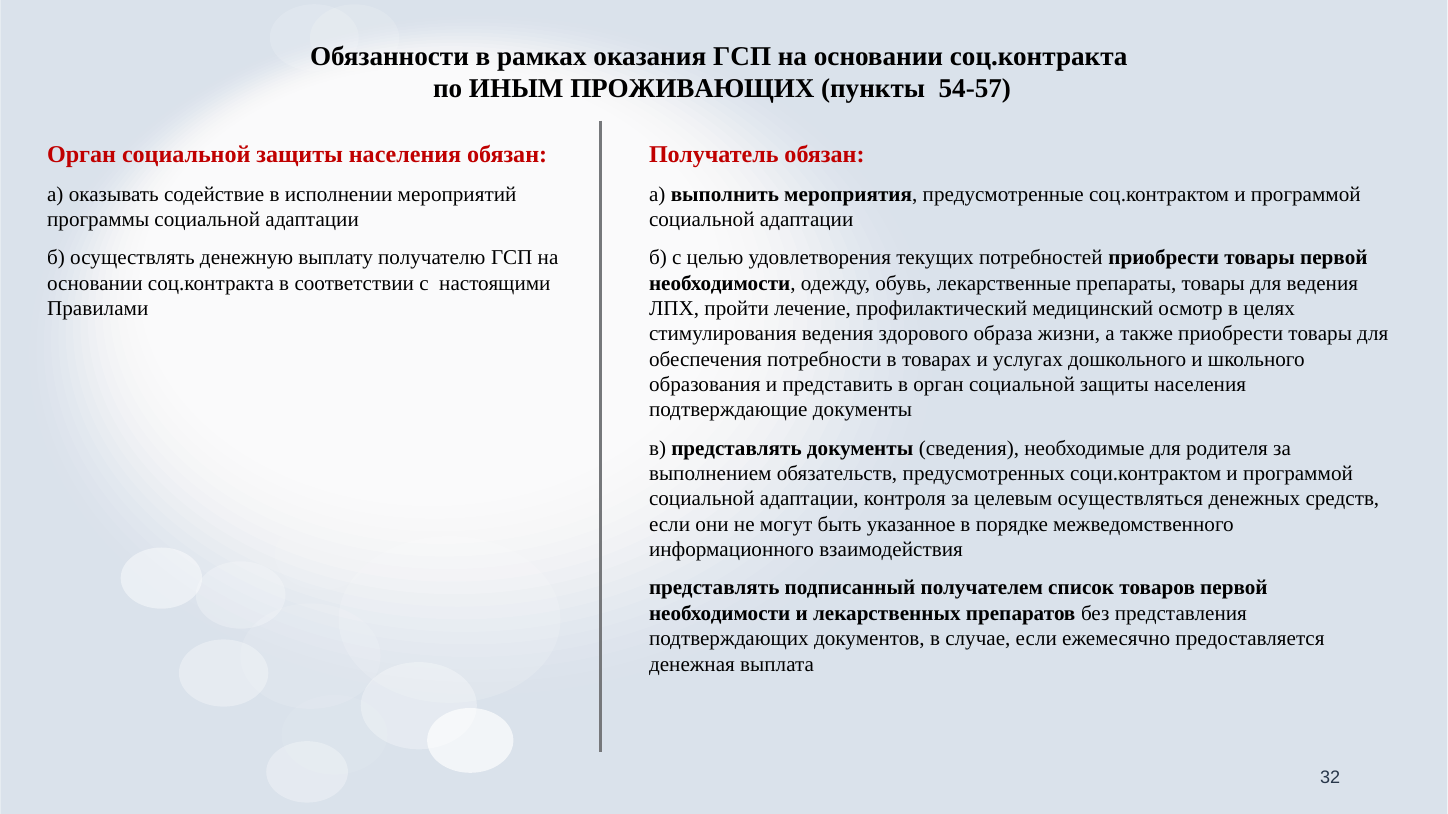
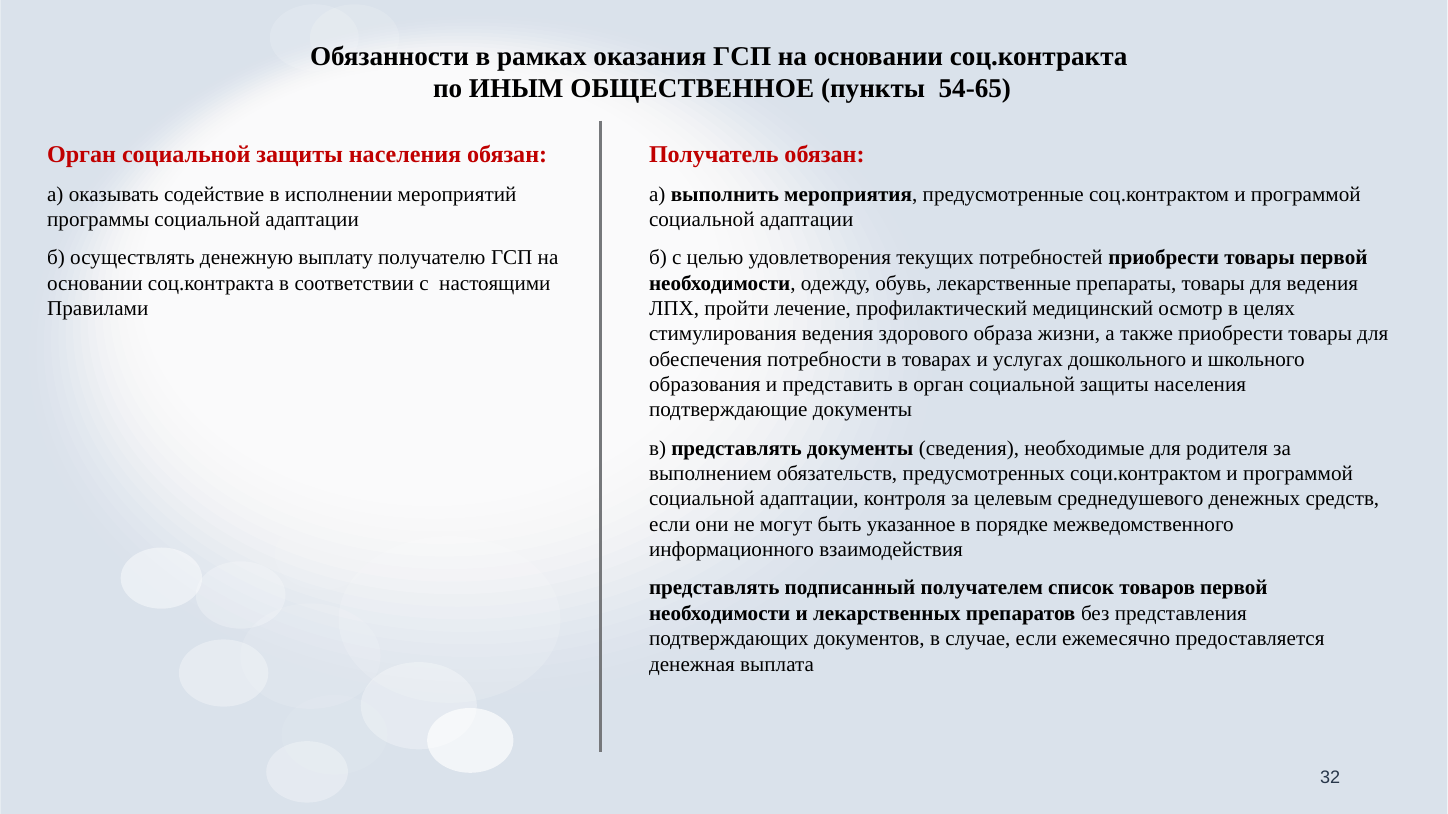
ПРОЖИВАЮЩИХ: ПРОЖИВАЮЩИХ -> ОБЩЕСТВЕННОЕ (692, 89)
54-57: 54-57 -> 54-65 (975, 89)
осуществляться: осуществляться -> среднедушевого (1131, 499)
